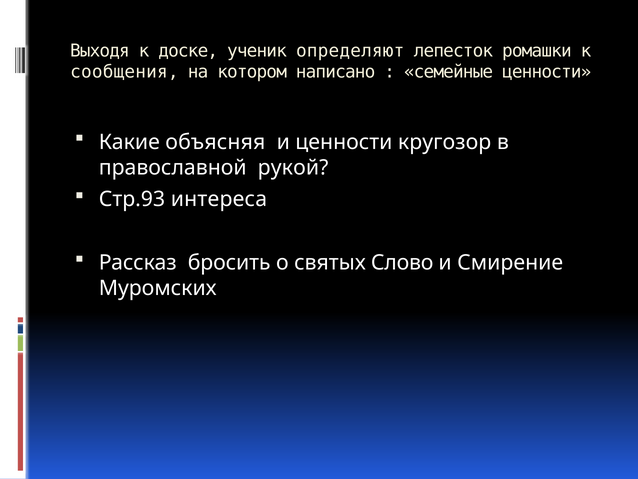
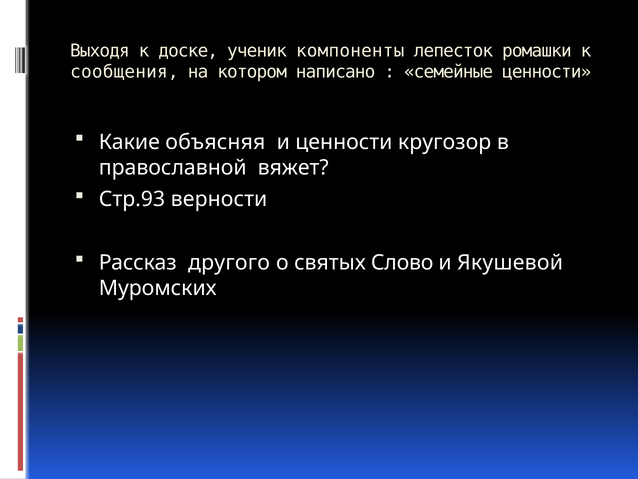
определяют: определяют -> компоненты (350, 51)
рукой: рукой -> вяжет (293, 167)
интереса: интереса -> верности (219, 199)
бросить: бросить -> другого (229, 263)
Смирение: Смирение -> Якушевой (510, 263)
